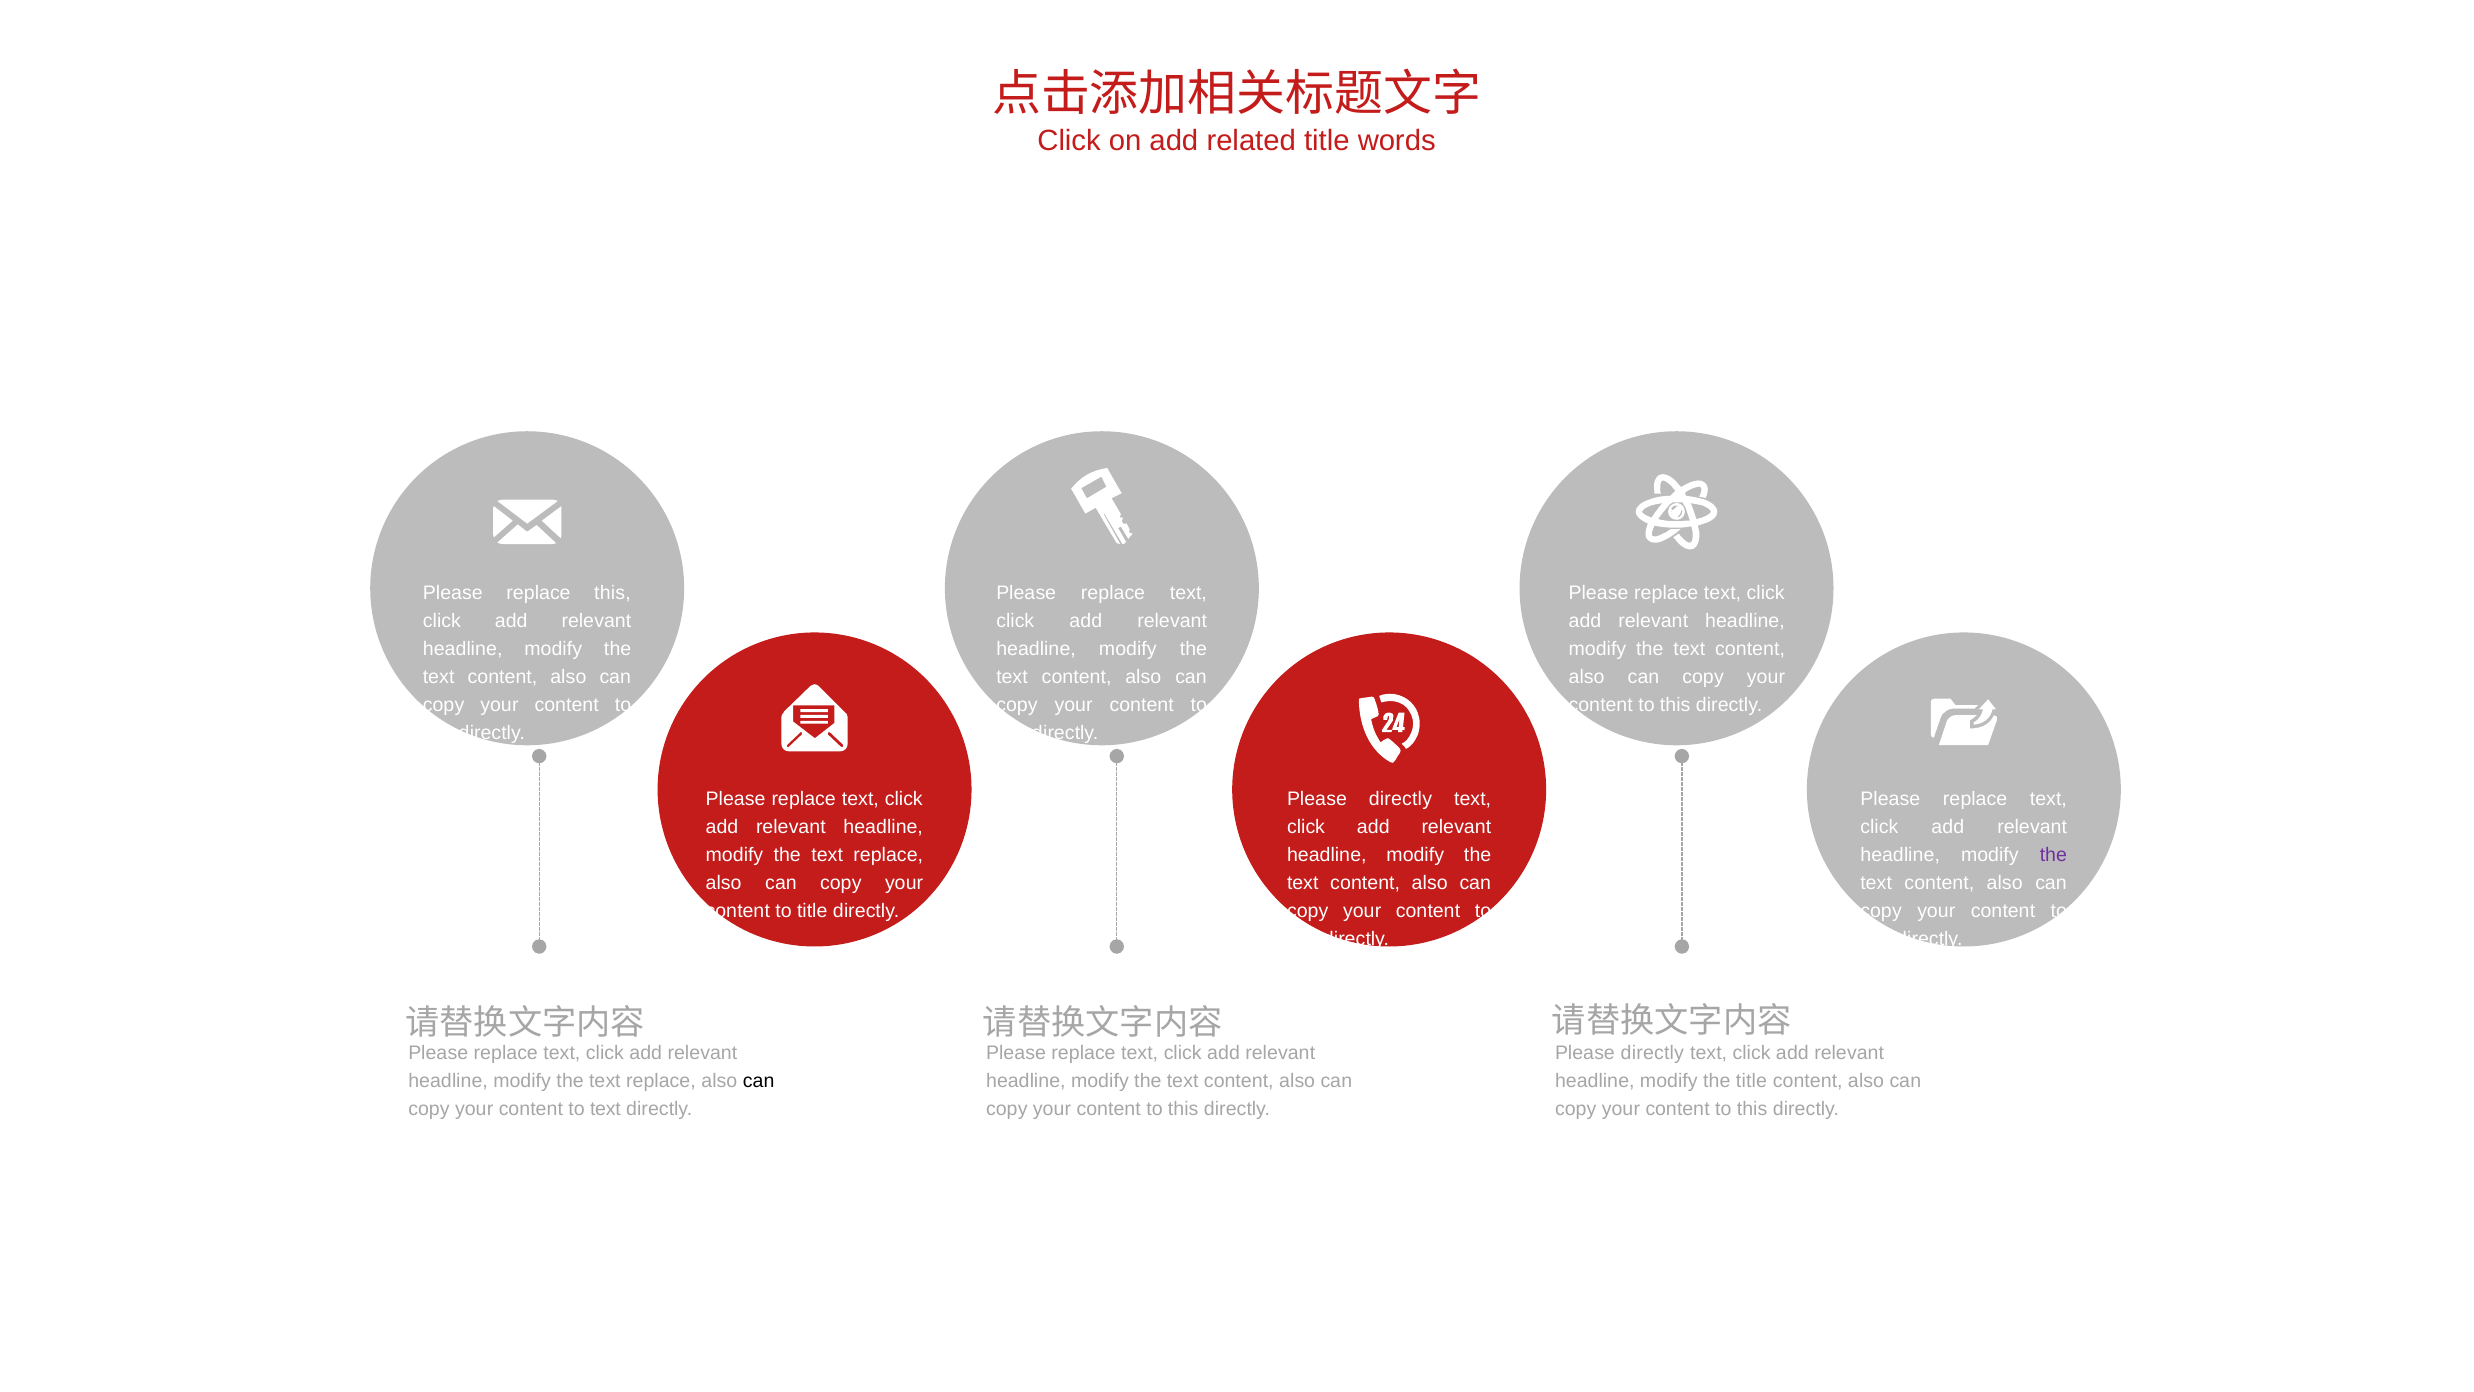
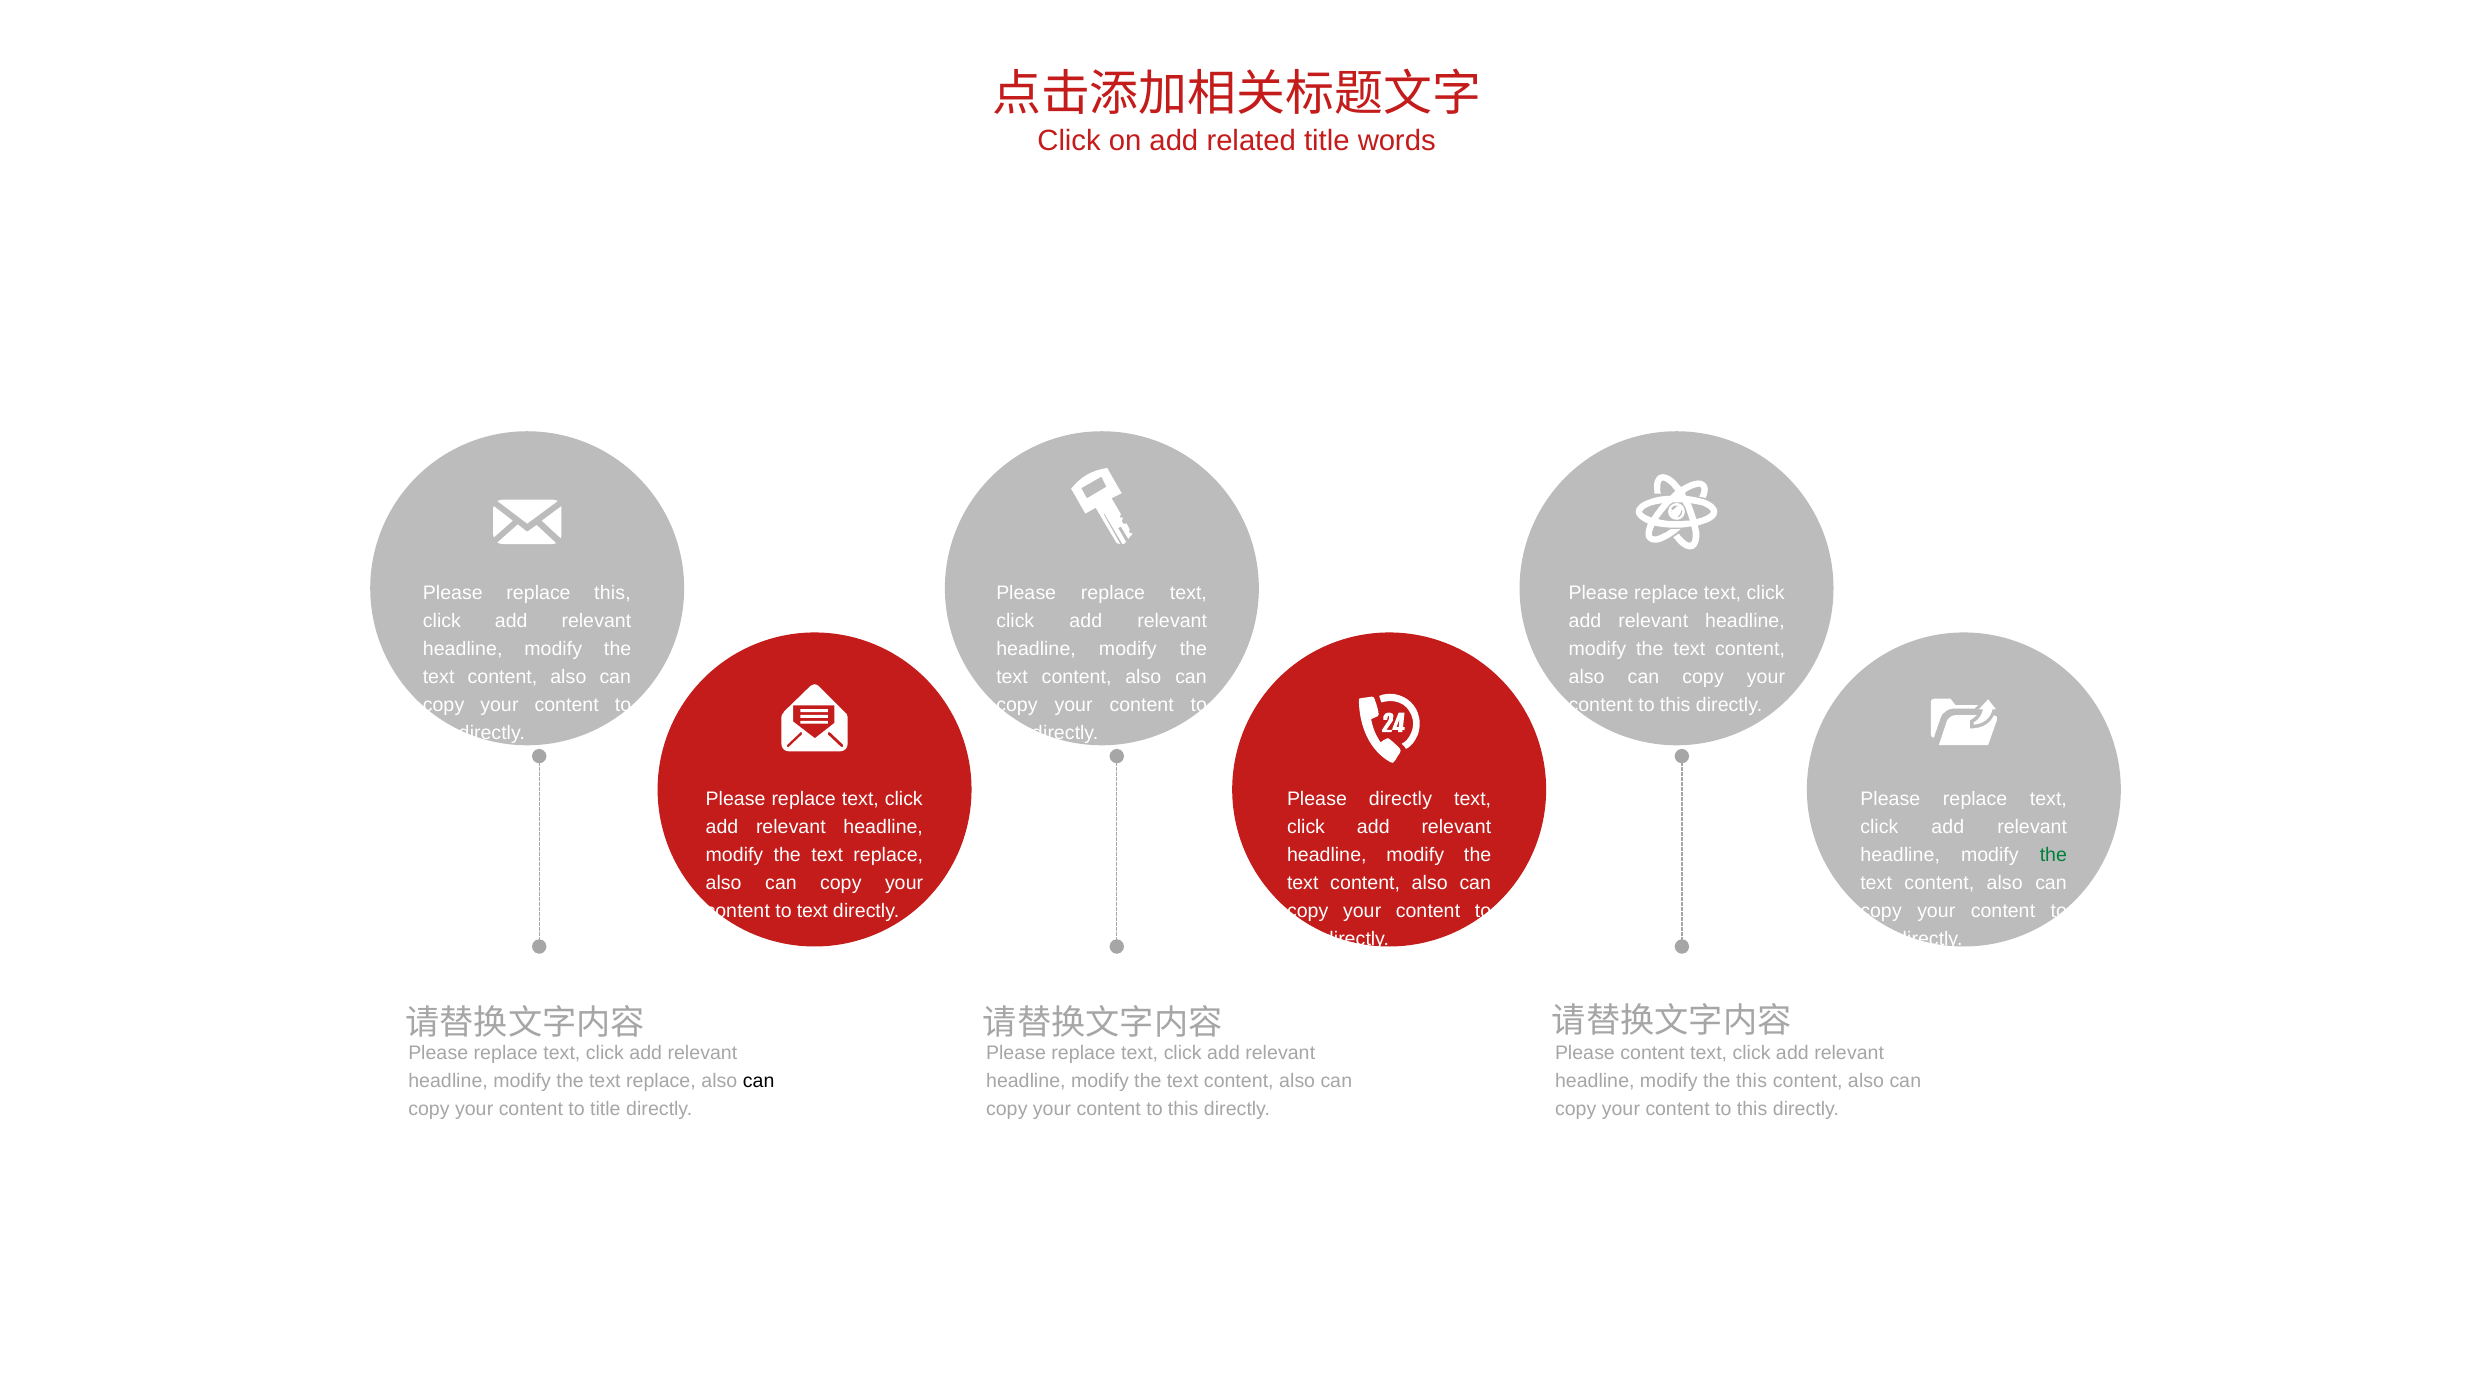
the colour: purple -> green (2053, 855)
to title: title -> text (812, 911)
directly: directly -> content (1652, 1053)
the title: title -> this (1752, 1081)
to text: text -> title (605, 1108)
